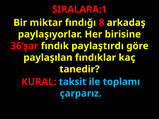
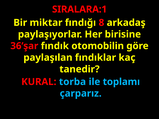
paylaştırdı: paylaştırdı -> otomobilin (98, 46)
taksit: taksit -> torba (72, 82)
